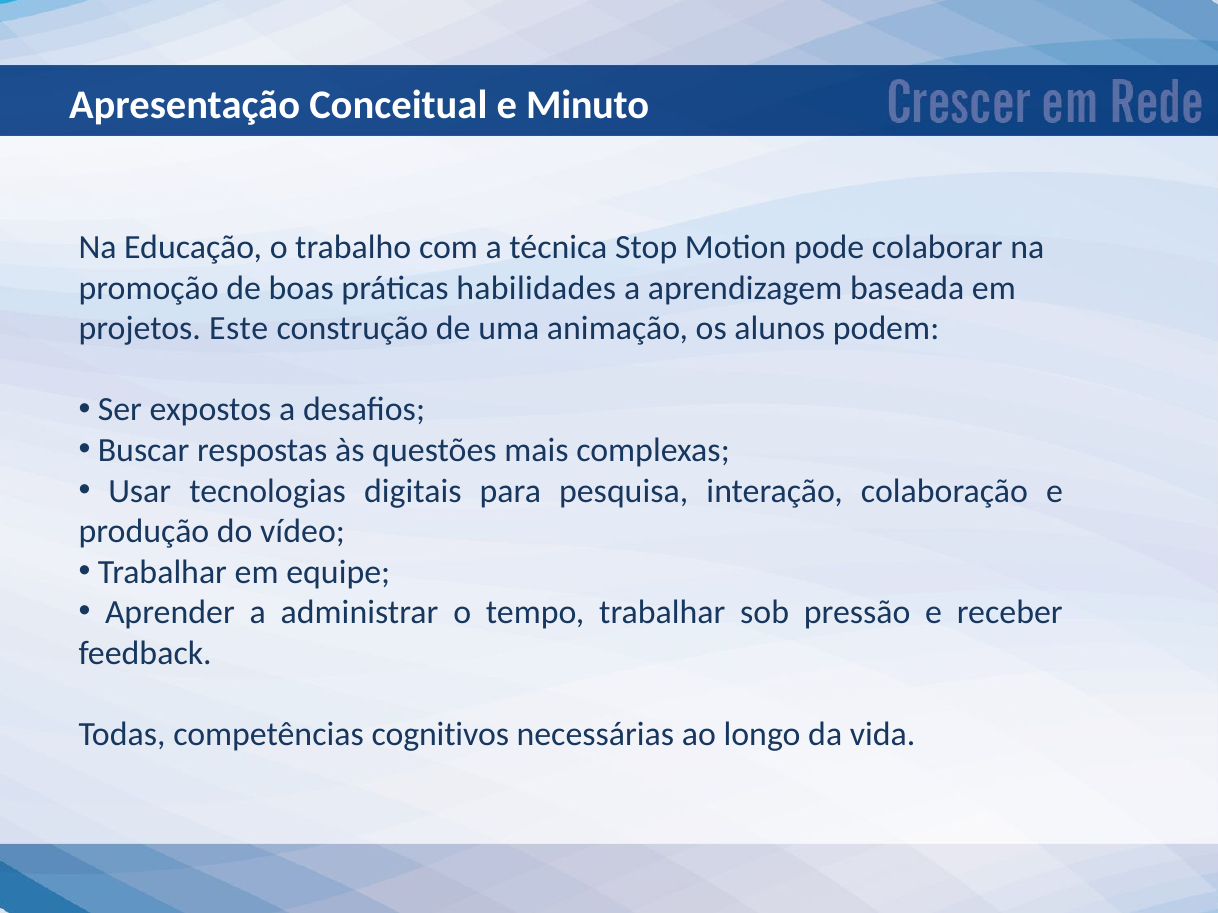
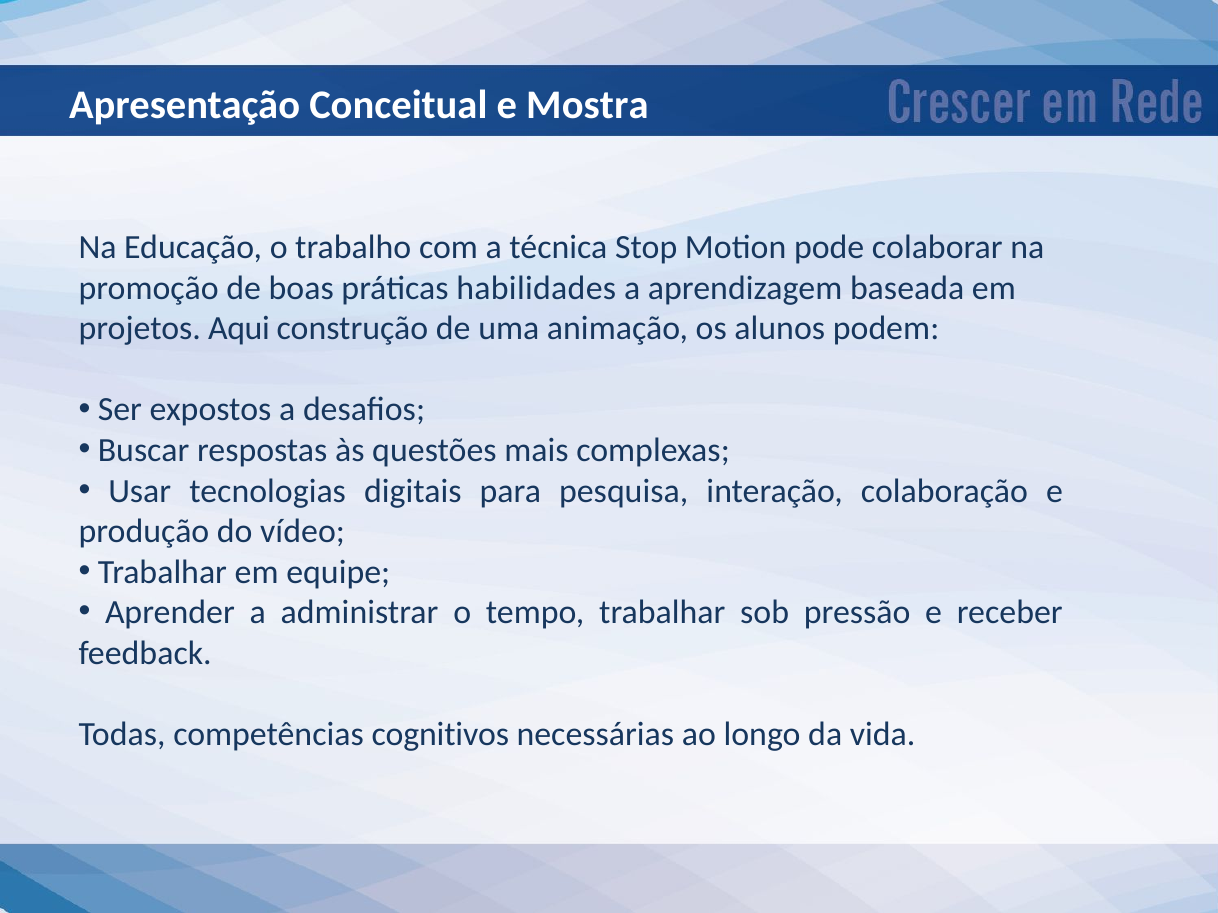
Minuto: Minuto -> Mostra (587, 105)
Este: Este -> Aqui (239, 329)
